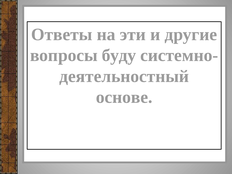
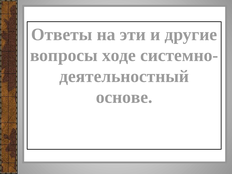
буду: буду -> ходе (119, 55)
